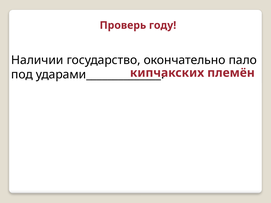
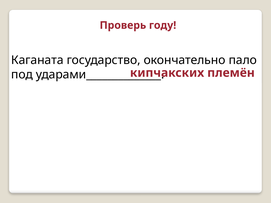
Наличии: Наличии -> Каганата (37, 60)
